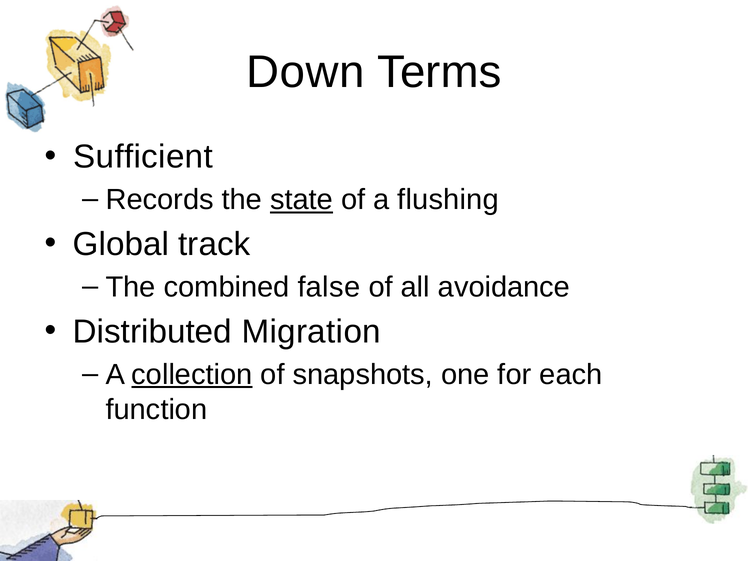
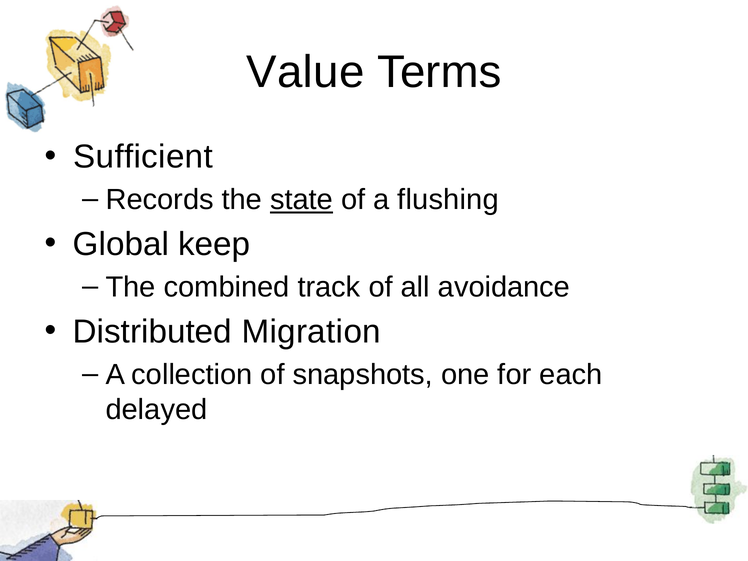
Down: Down -> Value (305, 72)
track: track -> keep (214, 244)
false: false -> track (329, 287)
collection underline: present -> none (192, 374)
function: function -> delayed (156, 409)
